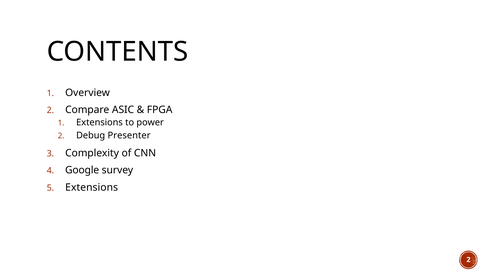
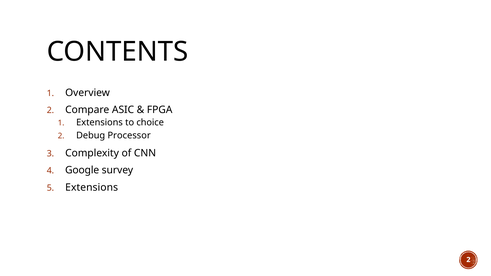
power: power -> choice (150, 122)
Presenter: Presenter -> Processor (129, 135)
